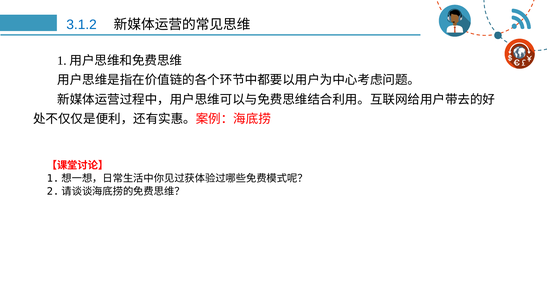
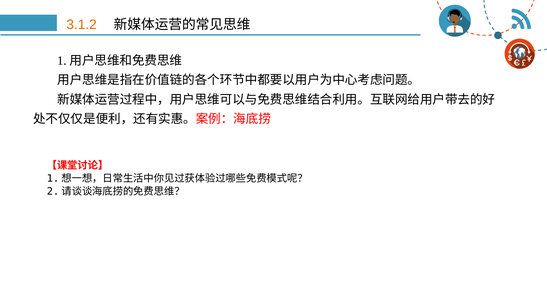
3.1.2 colour: blue -> orange (82, 25)
